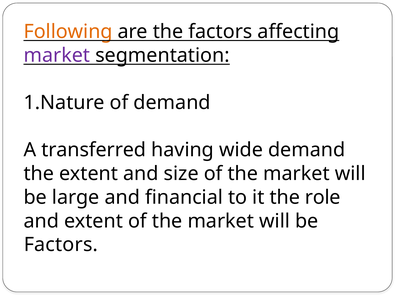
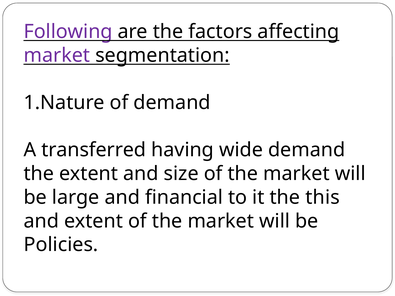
Following colour: orange -> purple (68, 32)
role: role -> this (323, 198)
Factors: Factors -> Policies (61, 245)
